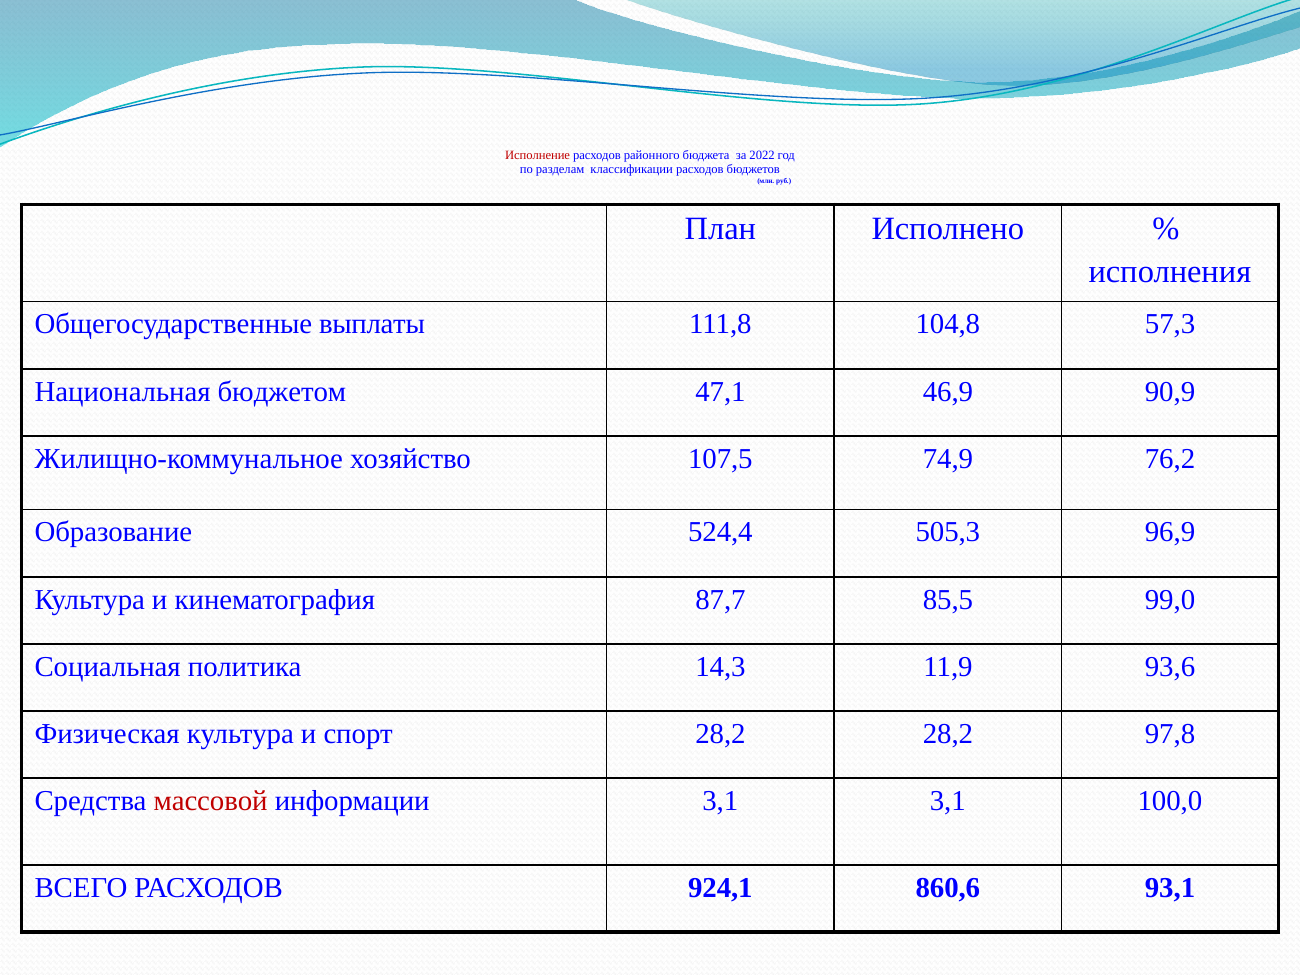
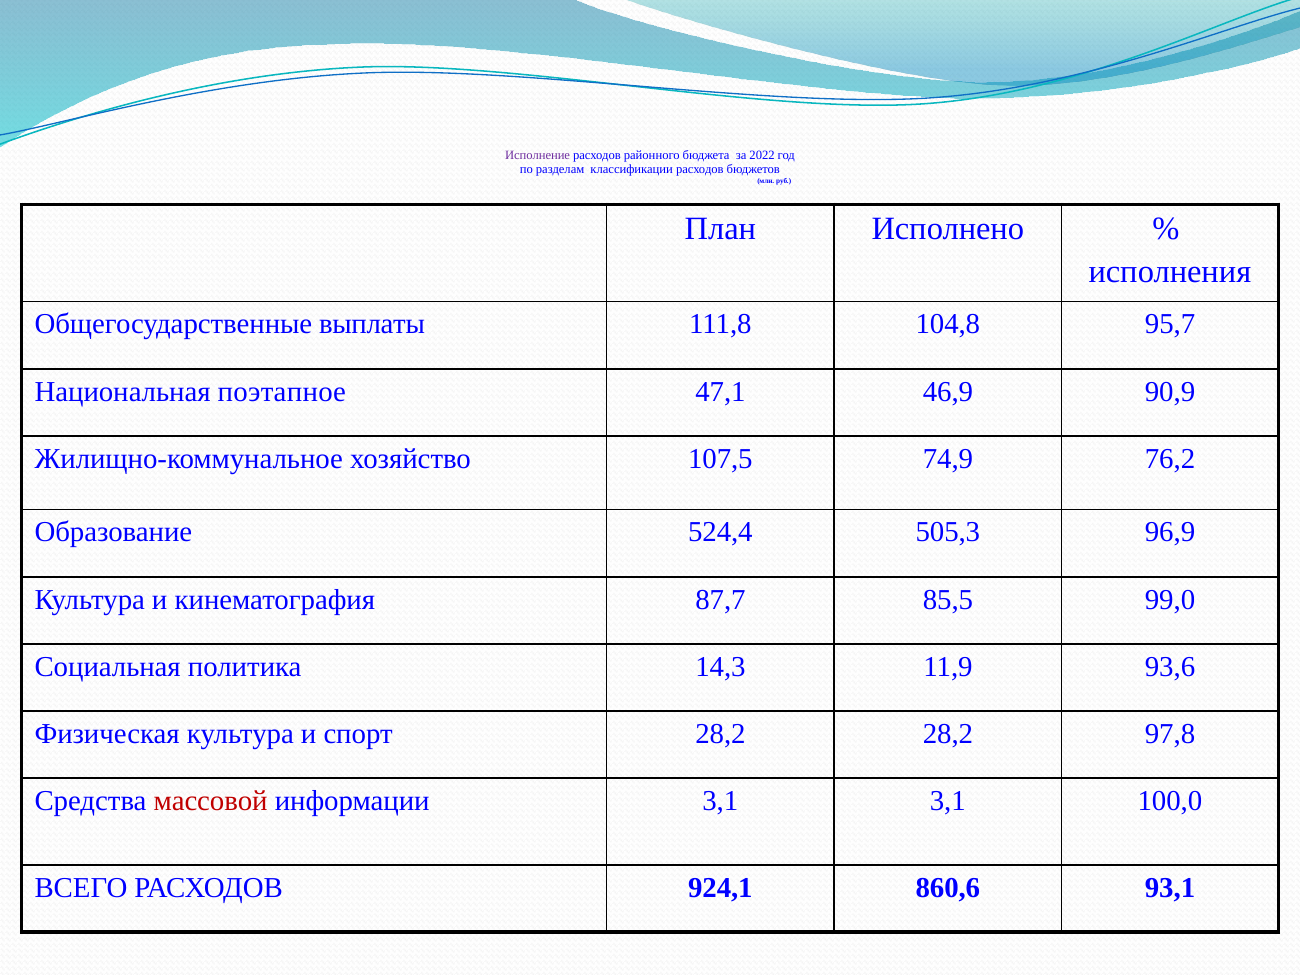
Исполнение colour: red -> purple (538, 156)
57,3: 57,3 -> 95,7 (1170, 324)
бюджетом: бюджетом -> поэтапное (282, 392)
